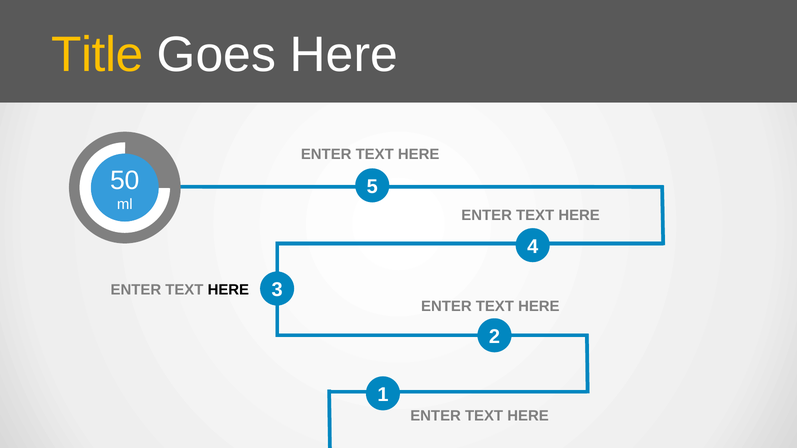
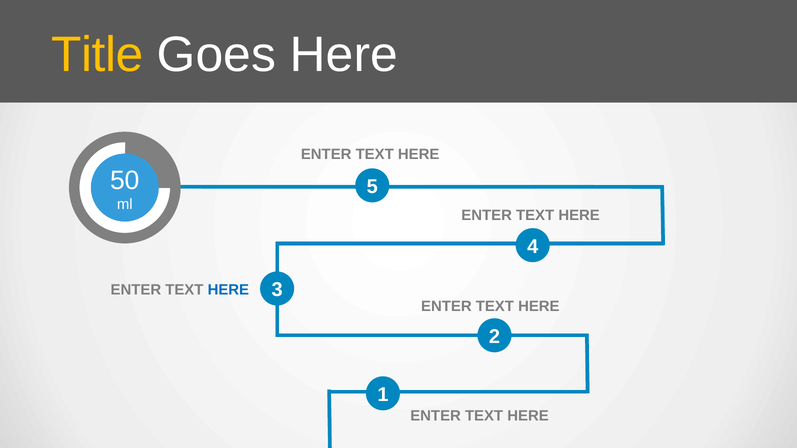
HERE colour: black -> blue (228, 290)
